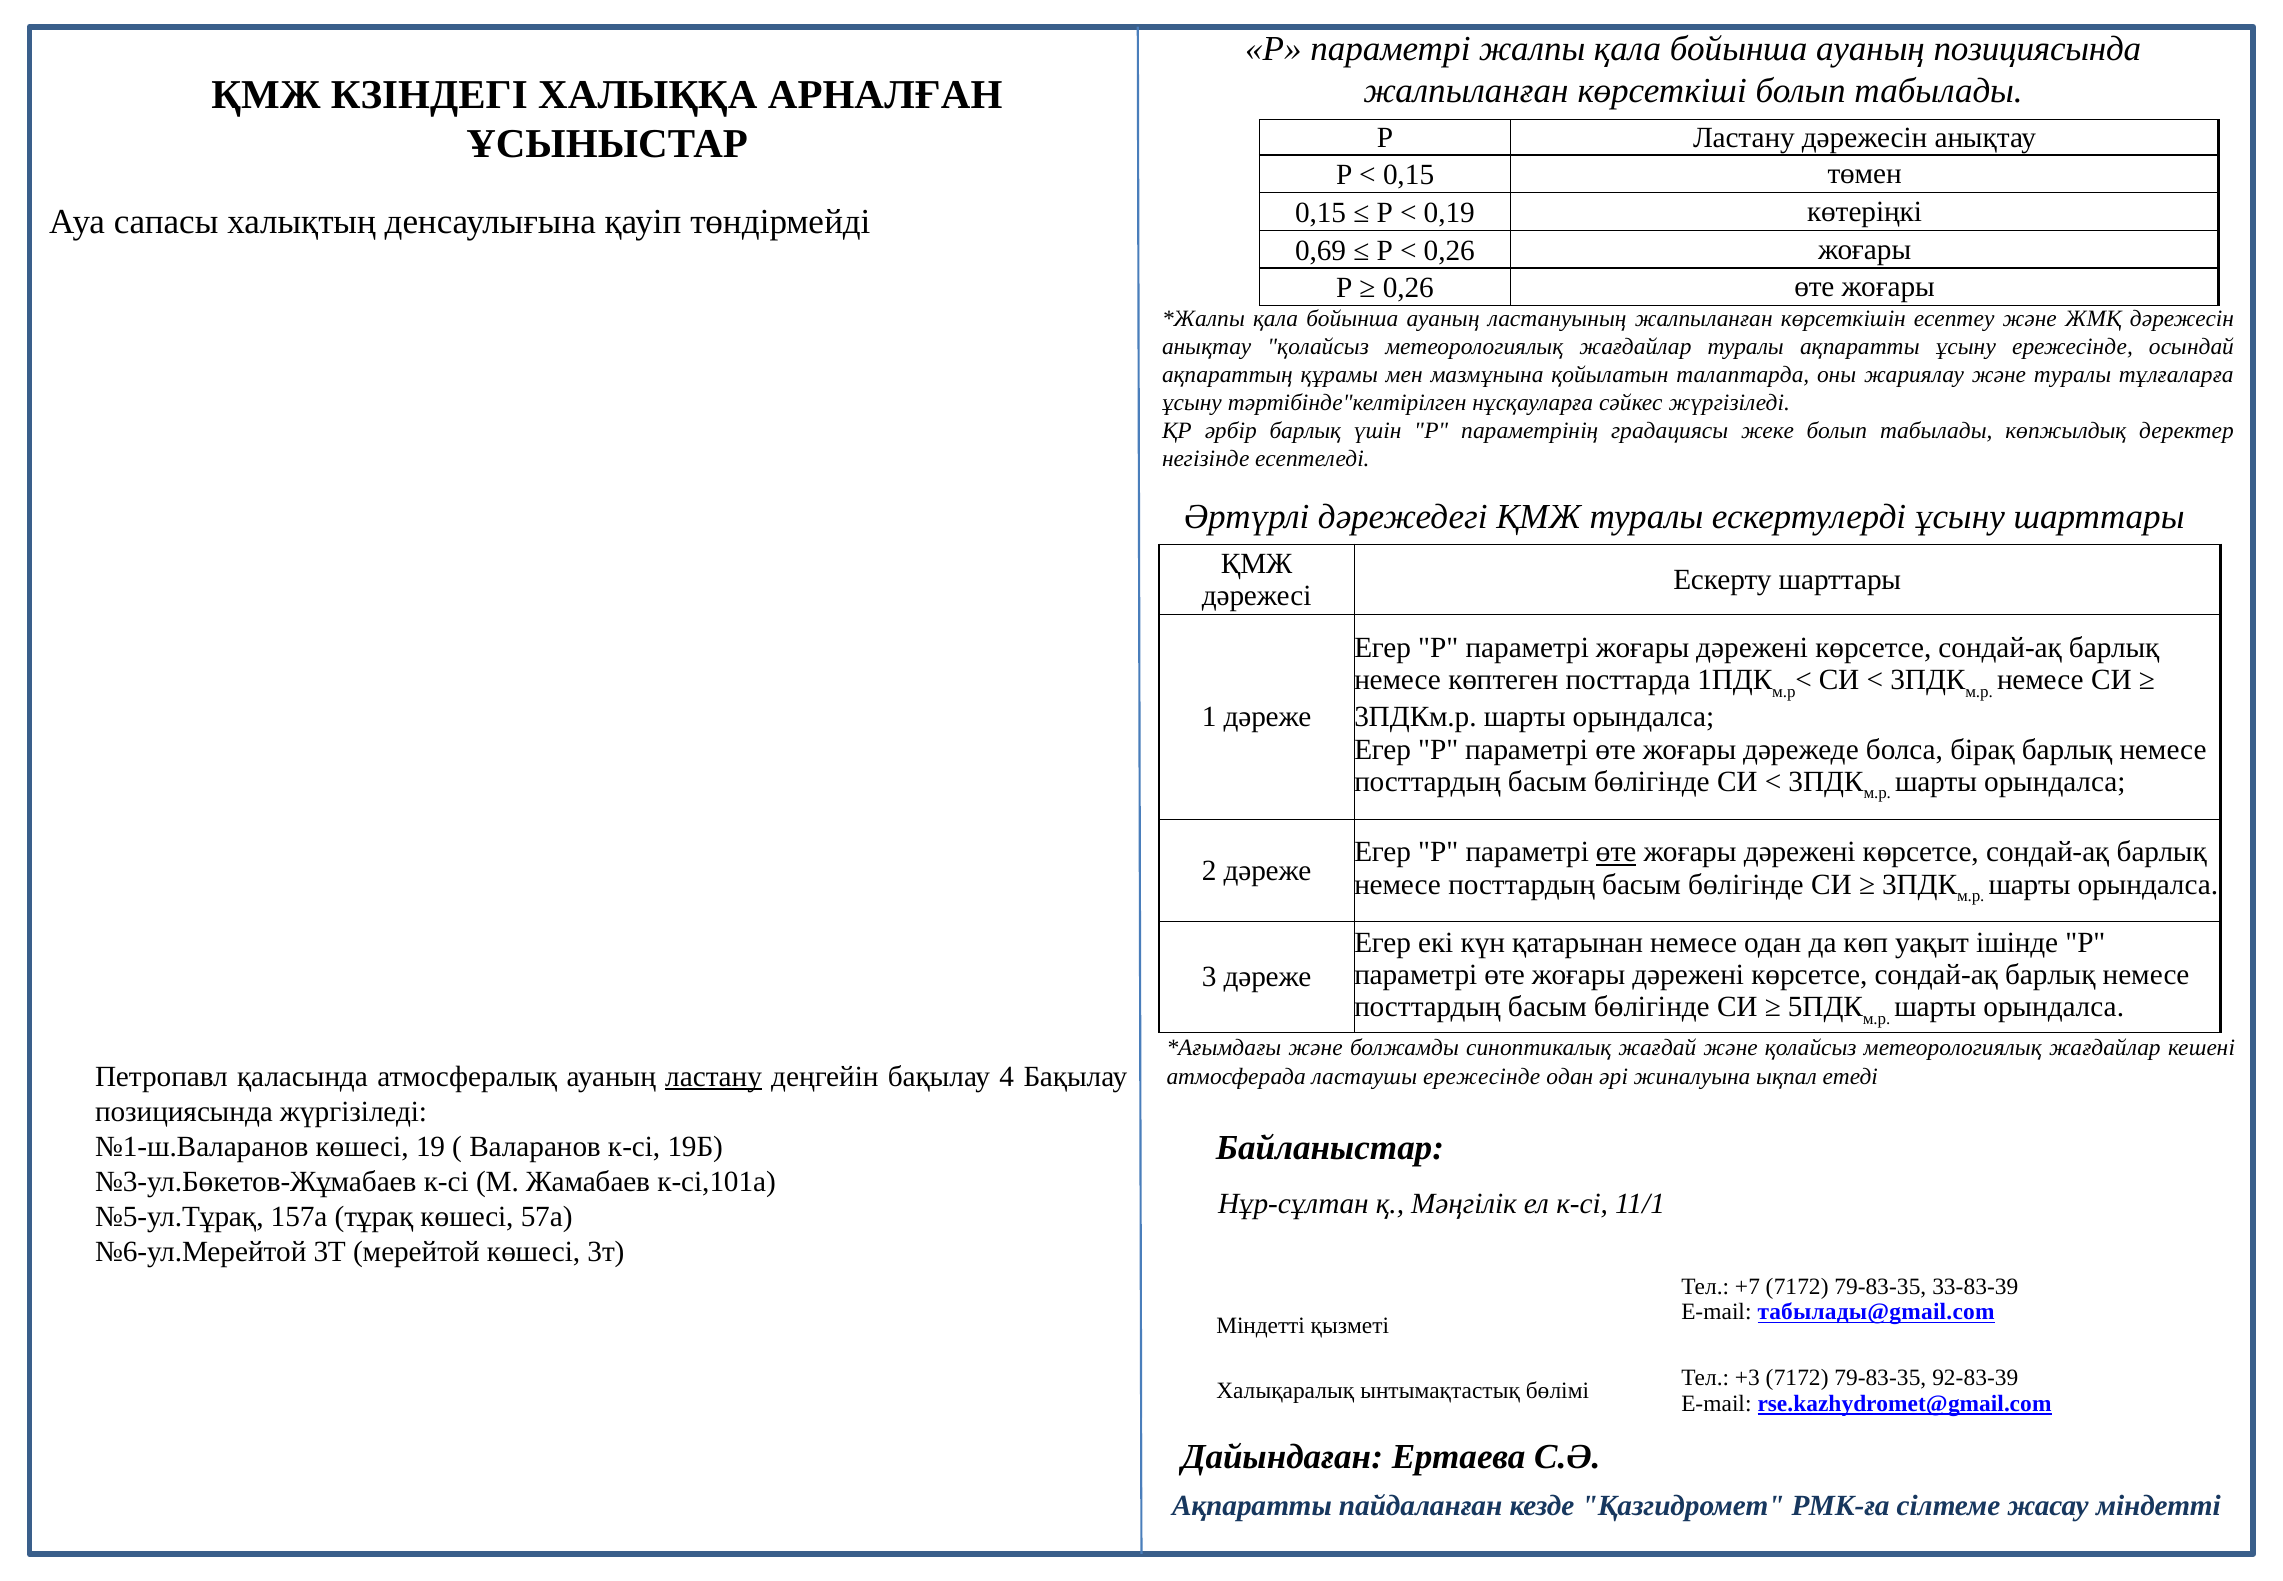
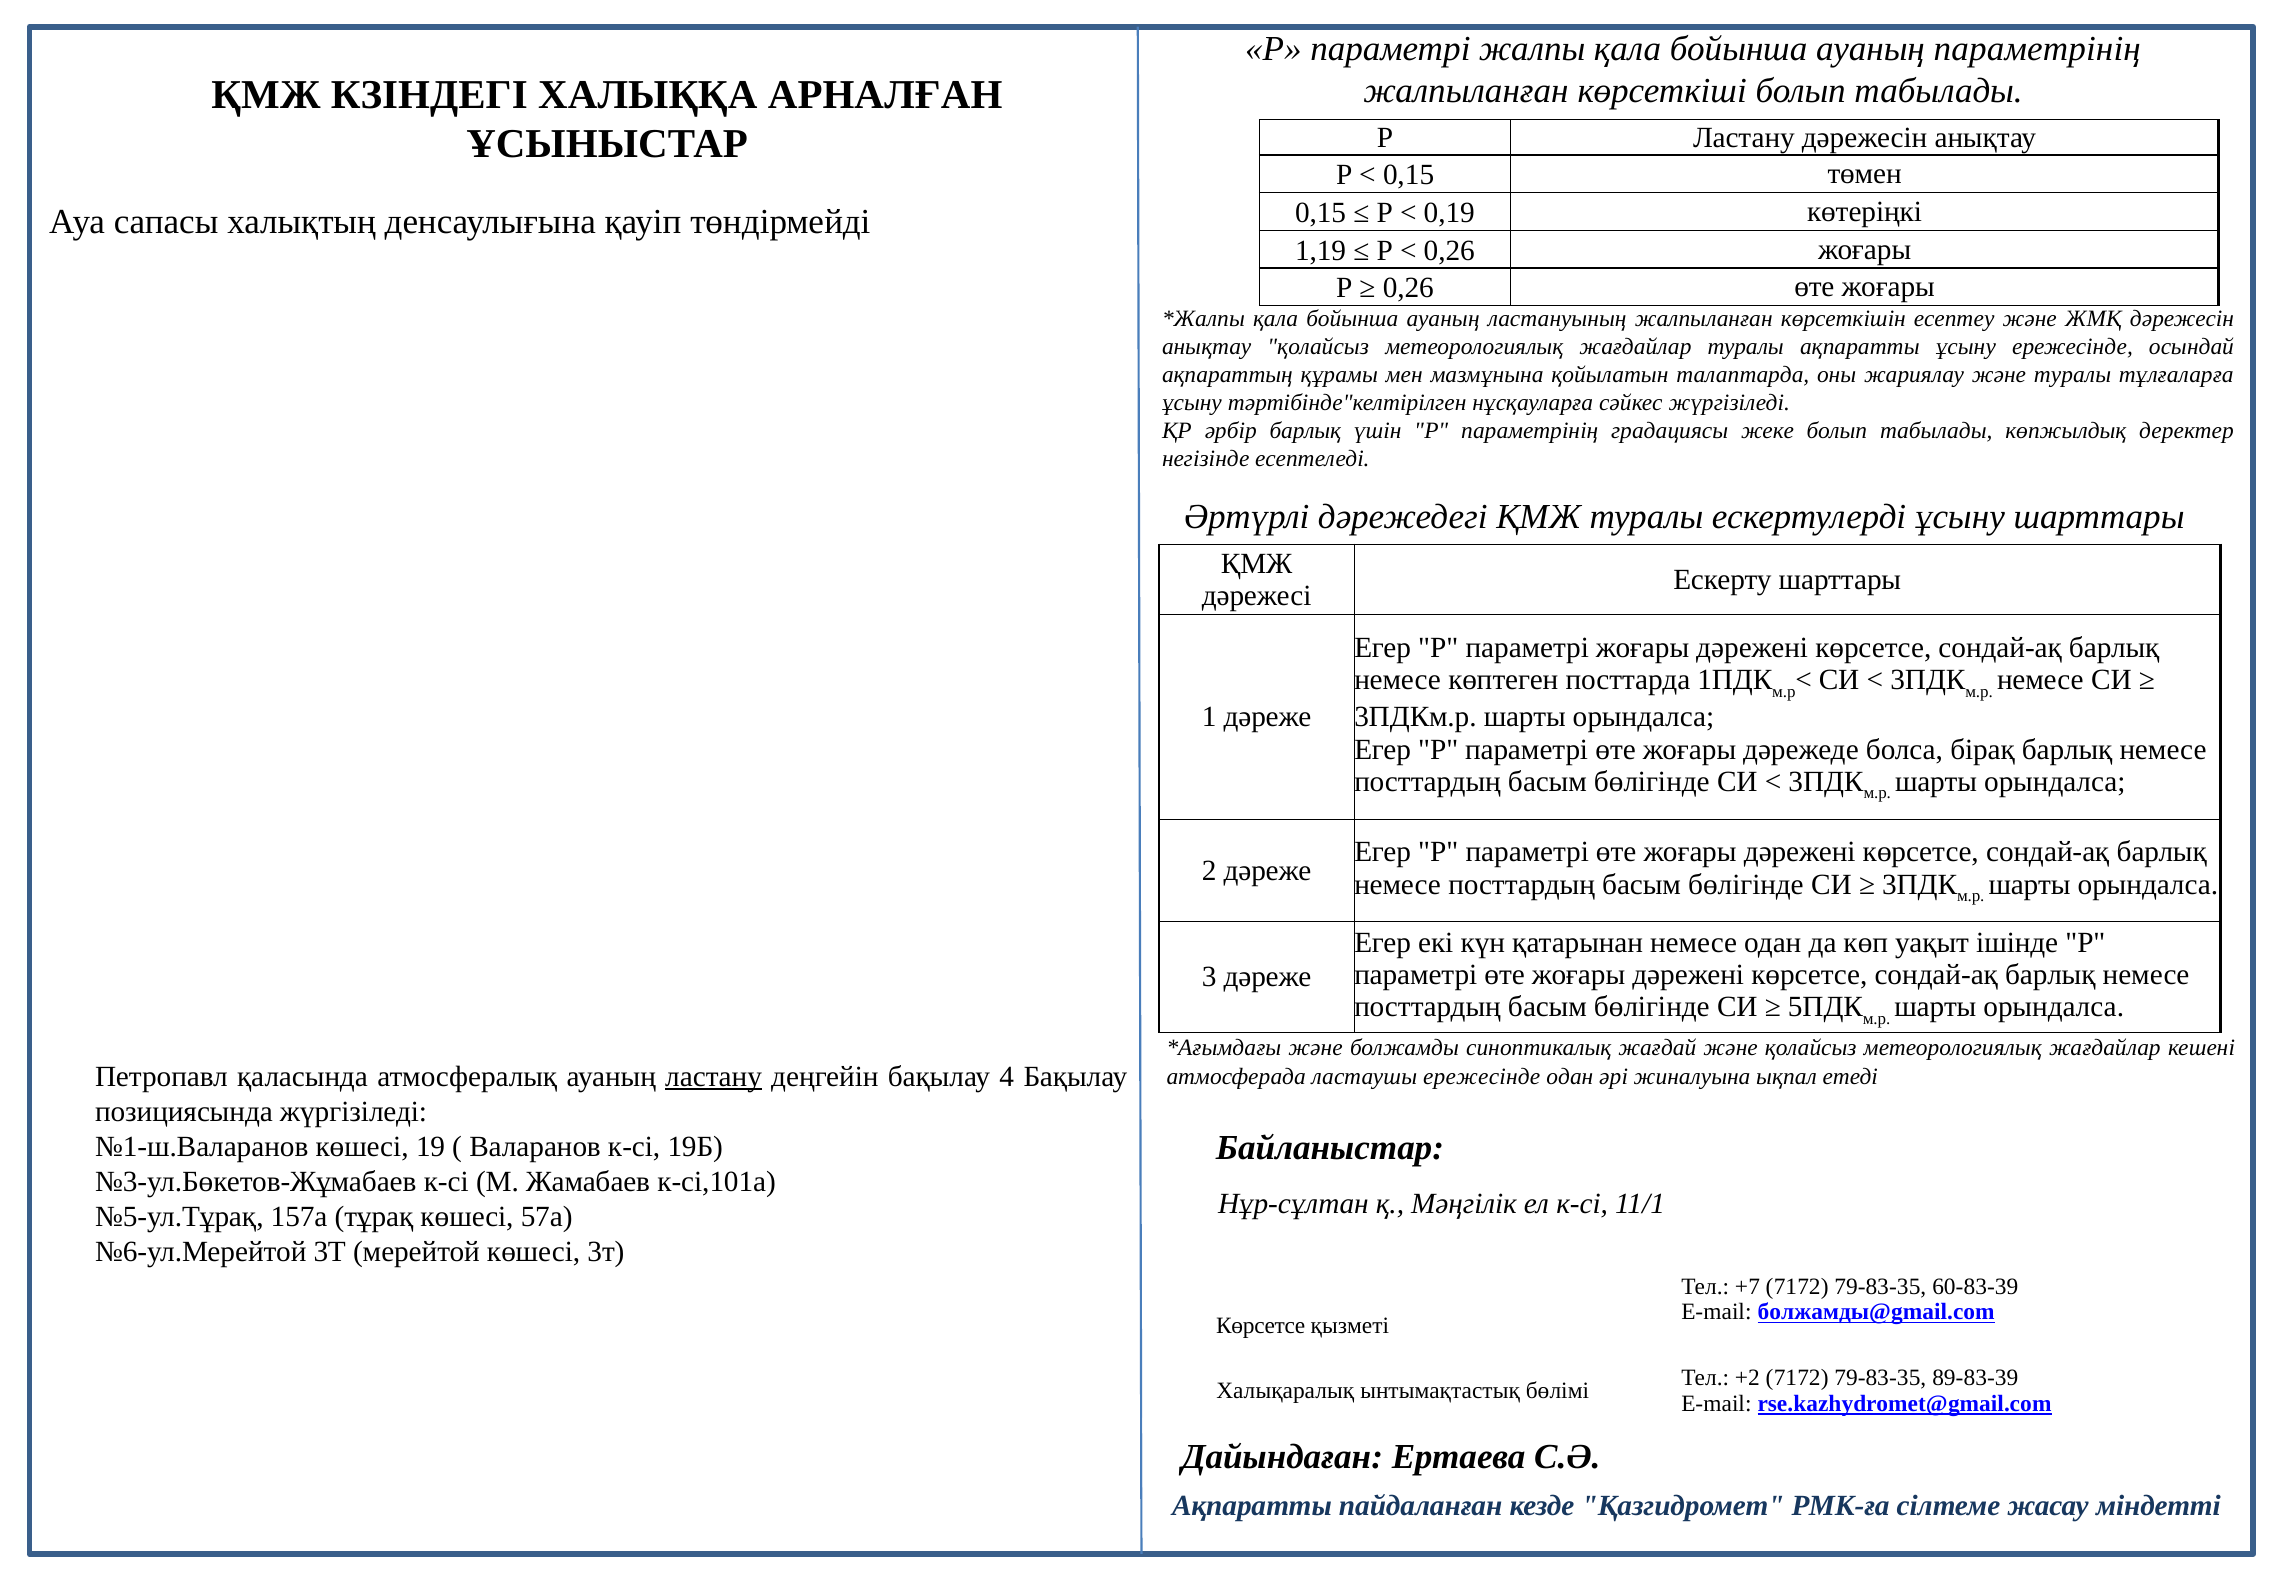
ауаның позициясында: позициясында -> параметрінің (2037, 49)
0,69: 0,69 -> 1,19 (1321, 251)
өте underline: present -> none (1616, 852)
33-83-39: 33-83-39 -> 60-83-39 (1975, 1286)
табылады@gmail.com: табылады@gmail.com -> болжамды@gmail.com (1876, 1312)
Міндетті: Міндетті -> Көрсетсе (1261, 1325)
+3: +3 -> +2 (1747, 1377)
92-83-39: 92-83-39 -> 89-83-39 (1975, 1377)
